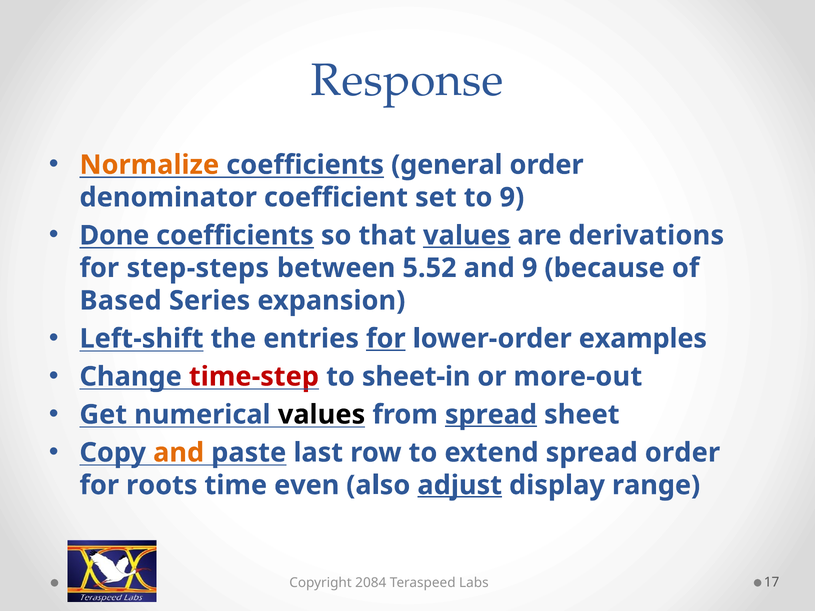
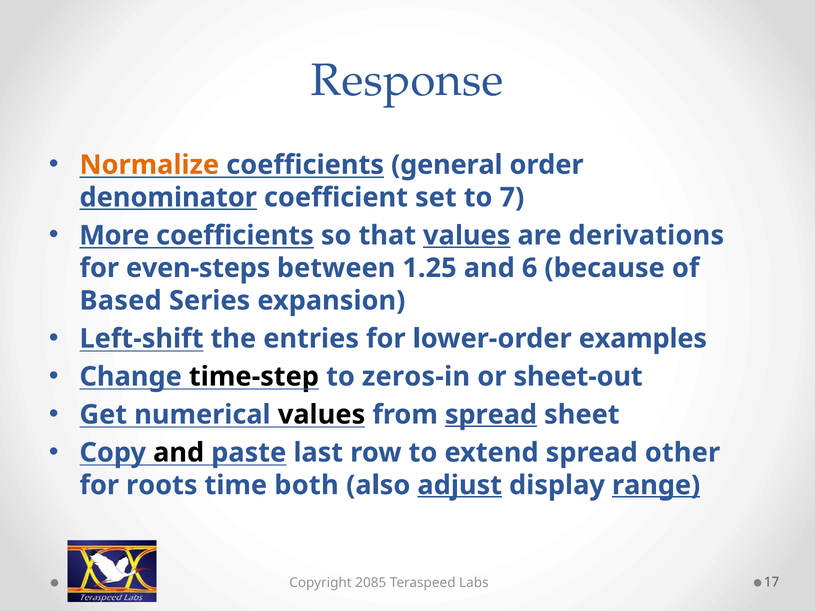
denominator underline: none -> present (168, 198)
to 9: 9 -> 7 (512, 198)
Done: Done -> More (114, 236)
step-steps: step-steps -> even-steps (198, 268)
5.52: 5.52 -> 1.25 (430, 268)
and 9: 9 -> 6 (530, 268)
for underline: present -> none (386, 339)
time-step colour: red -> black (254, 377)
sheet-in: sheet-in -> zeros-in (416, 377)
more-out: more-out -> sheet-out (578, 377)
and colour: orange -> black (179, 453)
spread order: order -> other (682, 453)
even: even -> both (307, 485)
range underline: none -> present (656, 485)
2084: 2084 -> 2085 (371, 583)
